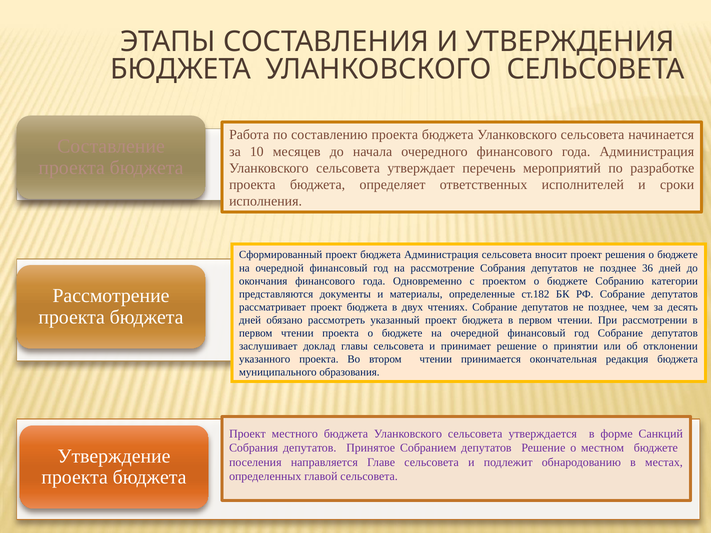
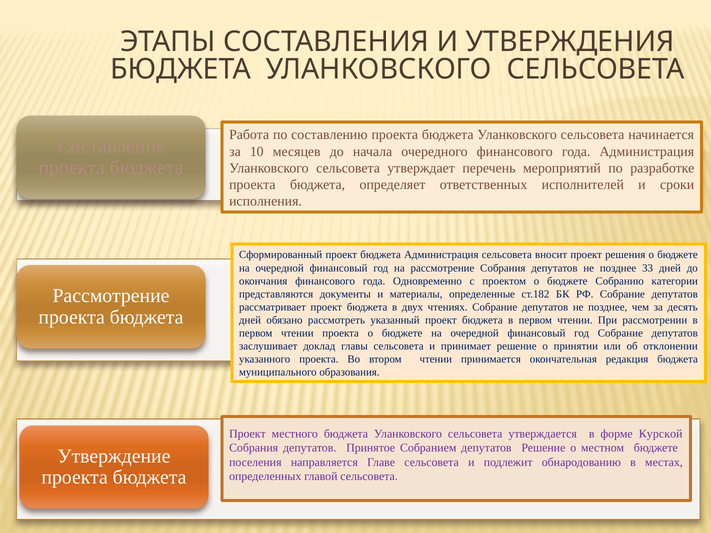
36: 36 -> 33 (648, 268)
Санкций: Санкций -> Курской (661, 434)
